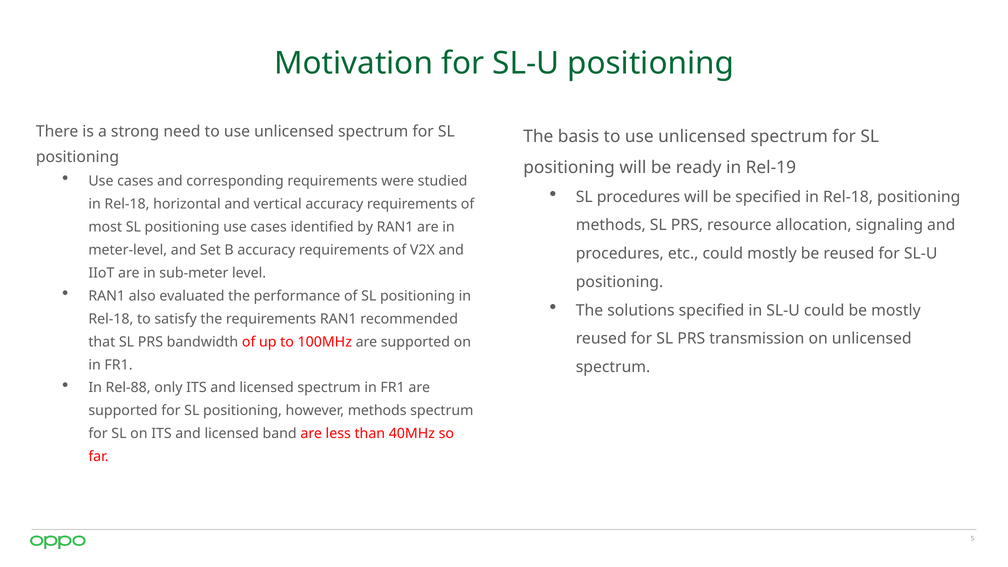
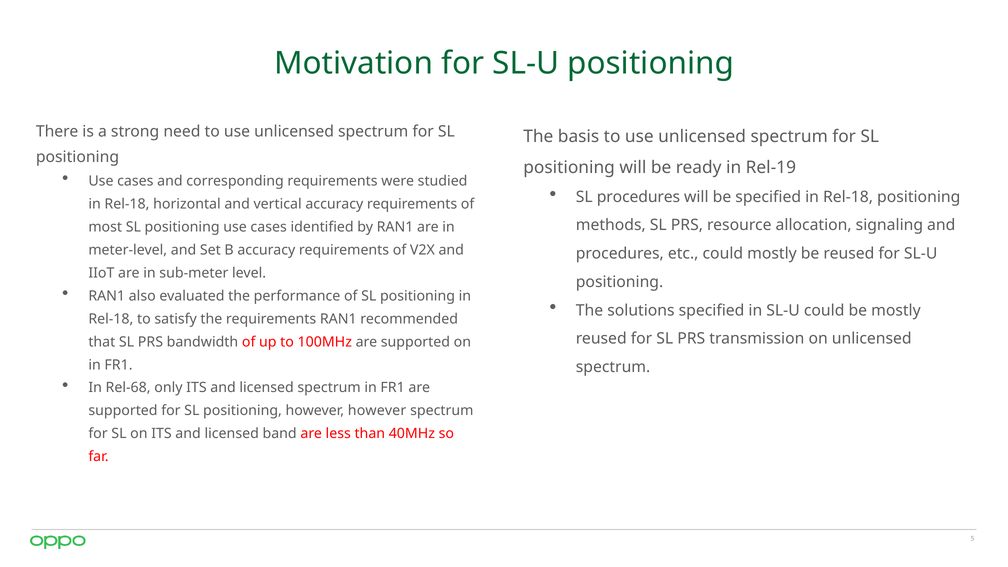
Rel-88: Rel-88 -> Rel-68 (128, 388)
however methods: methods -> however (377, 411)
